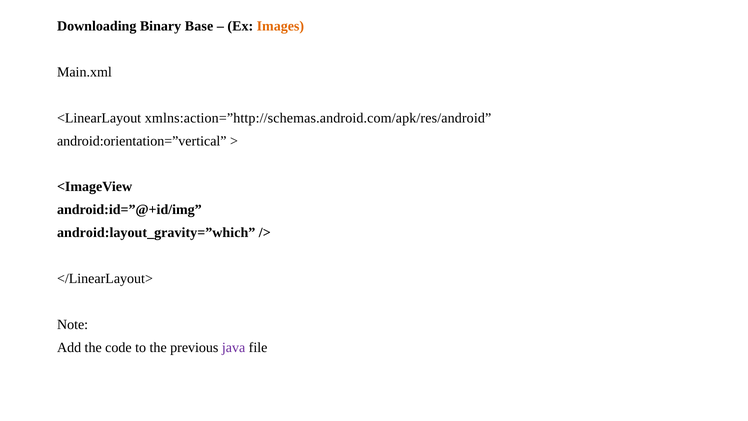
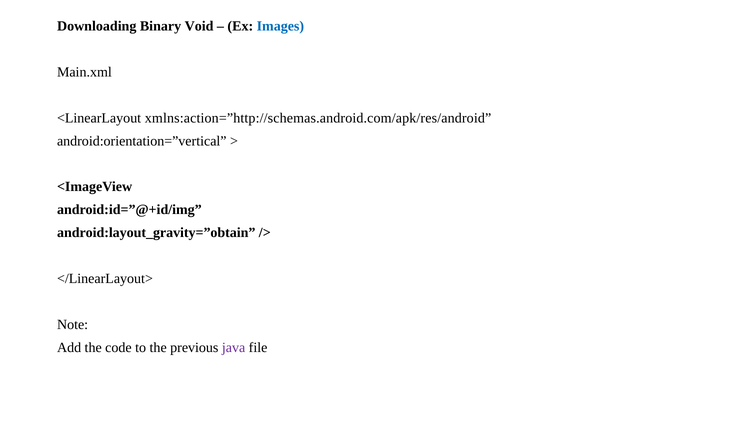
Base: Base -> Void (199, 26)
Images colour: orange -> blue (280, 26)
android:layout_gravity=”which: android:layout_gravity=”which -> android:layout_gravity=”obtain (156, 233)
